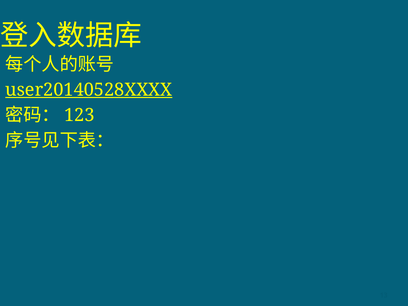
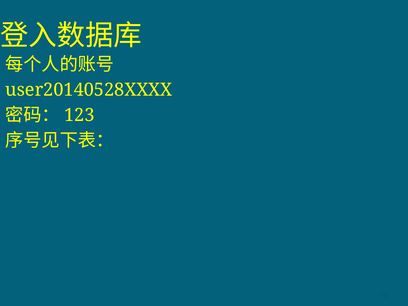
user20140528XXXX underline: present -> none (89, 90)
